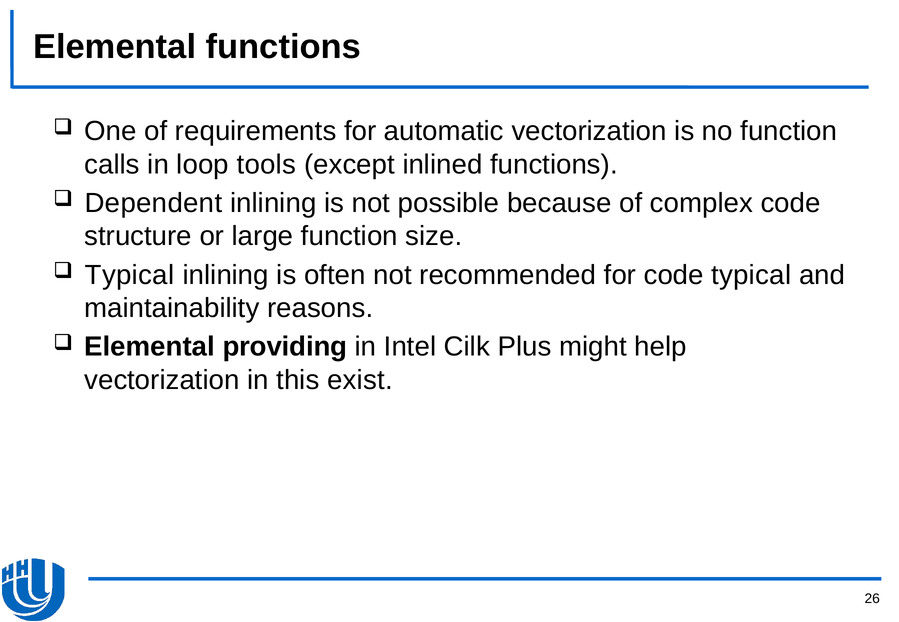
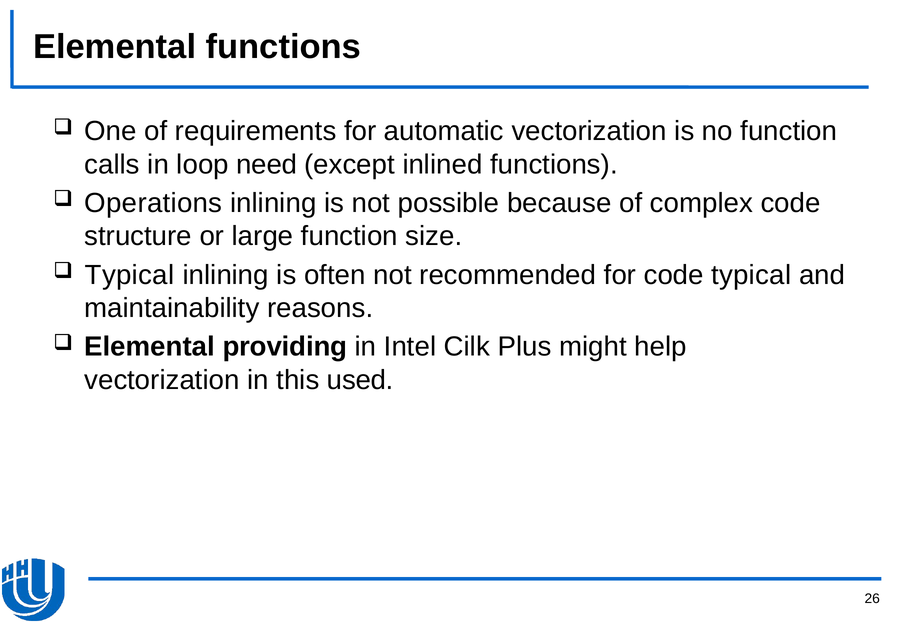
tools: tools -> need (267, 165)
Dependent: Dependent -> Operations (153, 203)
exist: exist -> used (360, 380)
